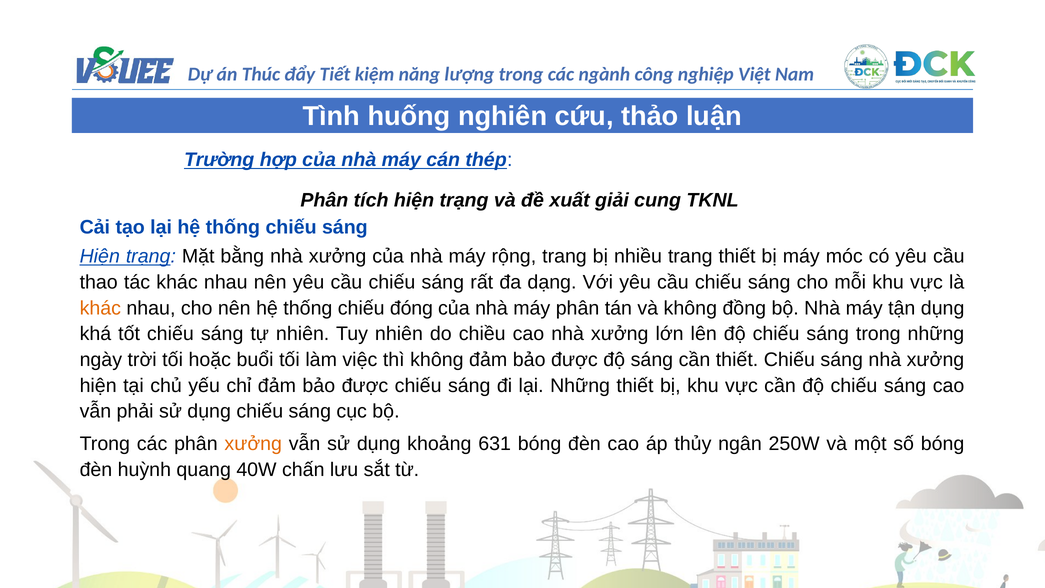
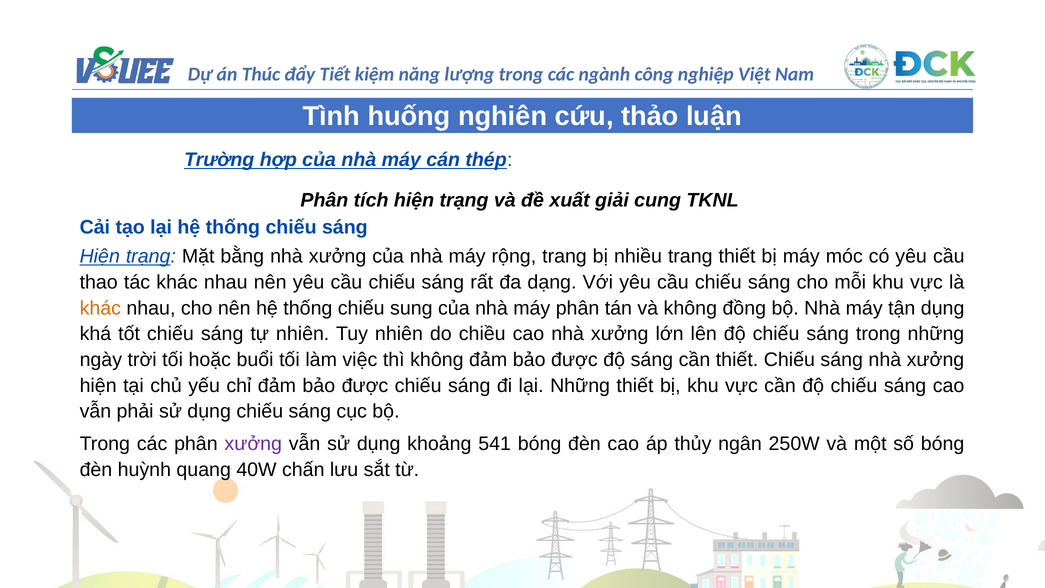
đóng: đóng -> sung (411, 308)
xưởng colour: orange -> purple (253, 444)
631: 631 -> 541 (495, 444)
